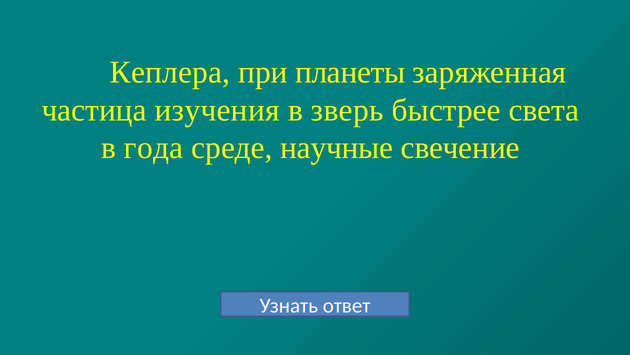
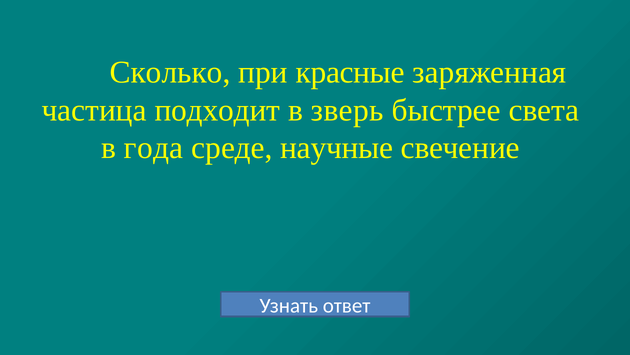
Кеплера: Кеплера -> Сколько (170, 72)
планеты: планеты -> красные (350, 72)
изучения: изучения -> подходит (217, 110)
